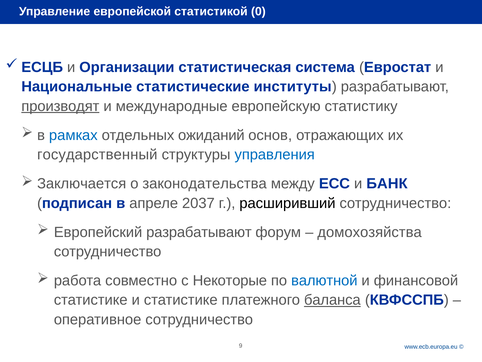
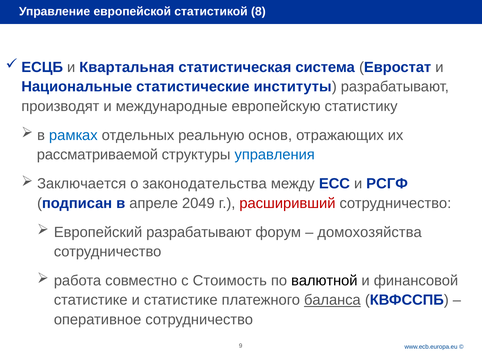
0: 0 -> 8 (258, 11)
Организации: Организации -> Квартальная (127, 67)
производят underline: present -> none (60, 106)
ожиданий: ожиданий -> реальную (211, 135)
государственный: государственный -> рассматриваемой (97, 154)
БАНК: БАНК -> РСГФ (387, 183)
2037: 2037 -> 2049 (198, 203)
расширивший colour: black -> red (287, 203)
Некоторые: Некоторые -> Стоимость (230, 280)
валютной colour: blue -> black (324, 280)
